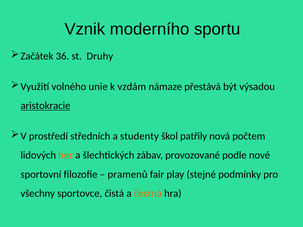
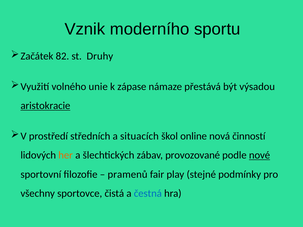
36: 36 -> 82 (62, 56)
vzdám: vzdám -> zápase (132, 87)
studenty: studenty -> situacích (139, 136)
patřily: patřily -> online (194, 136)
počtem: počtem -> činností (249, 136)
nové underline: none -> present (260, 155)
čestná colour: orange -> blue (148, 194)
